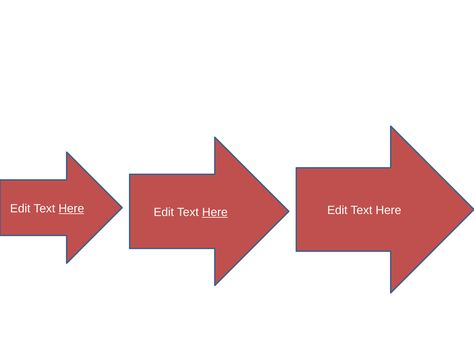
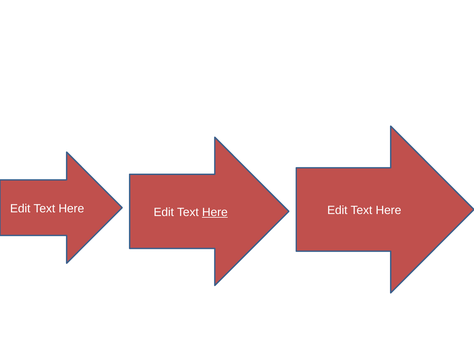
Here underline: present -> none (71, 208)
